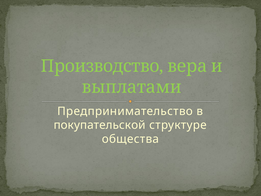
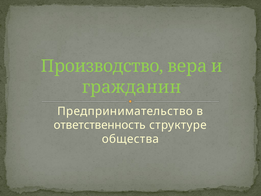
выплатами: выплатами -> гражданин (132, 87)
покупательской: покупательской -> ответственность (100, 125)
